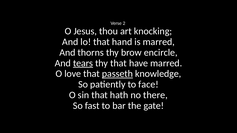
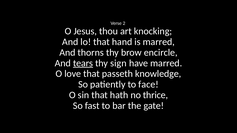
thy that: that -> sign (118, 63)
passeth underline: present -> none (117, 74)
there: there -> thrice (156, 95)
